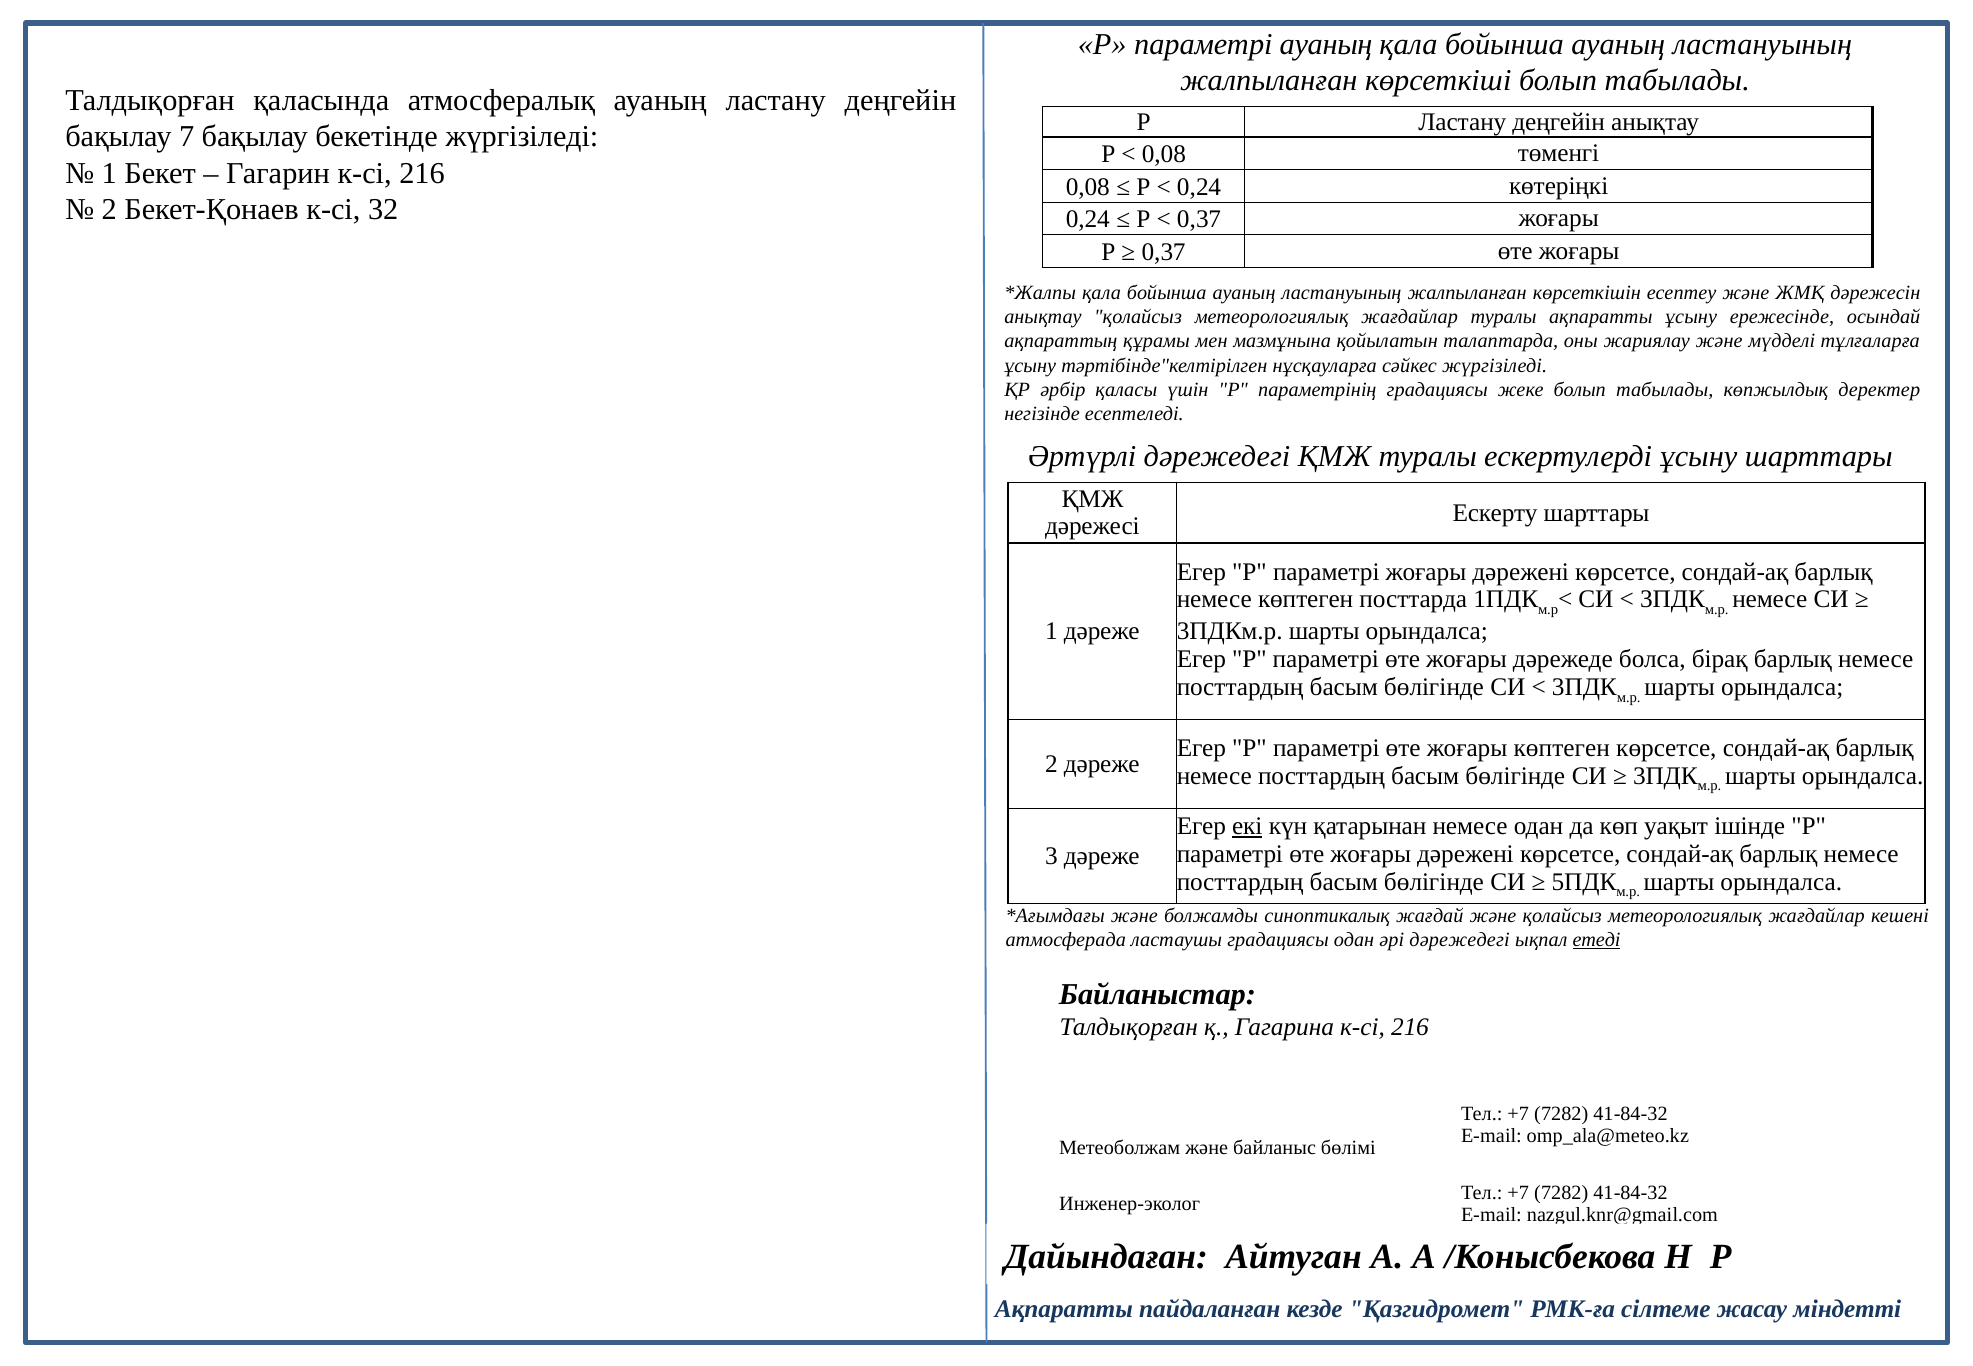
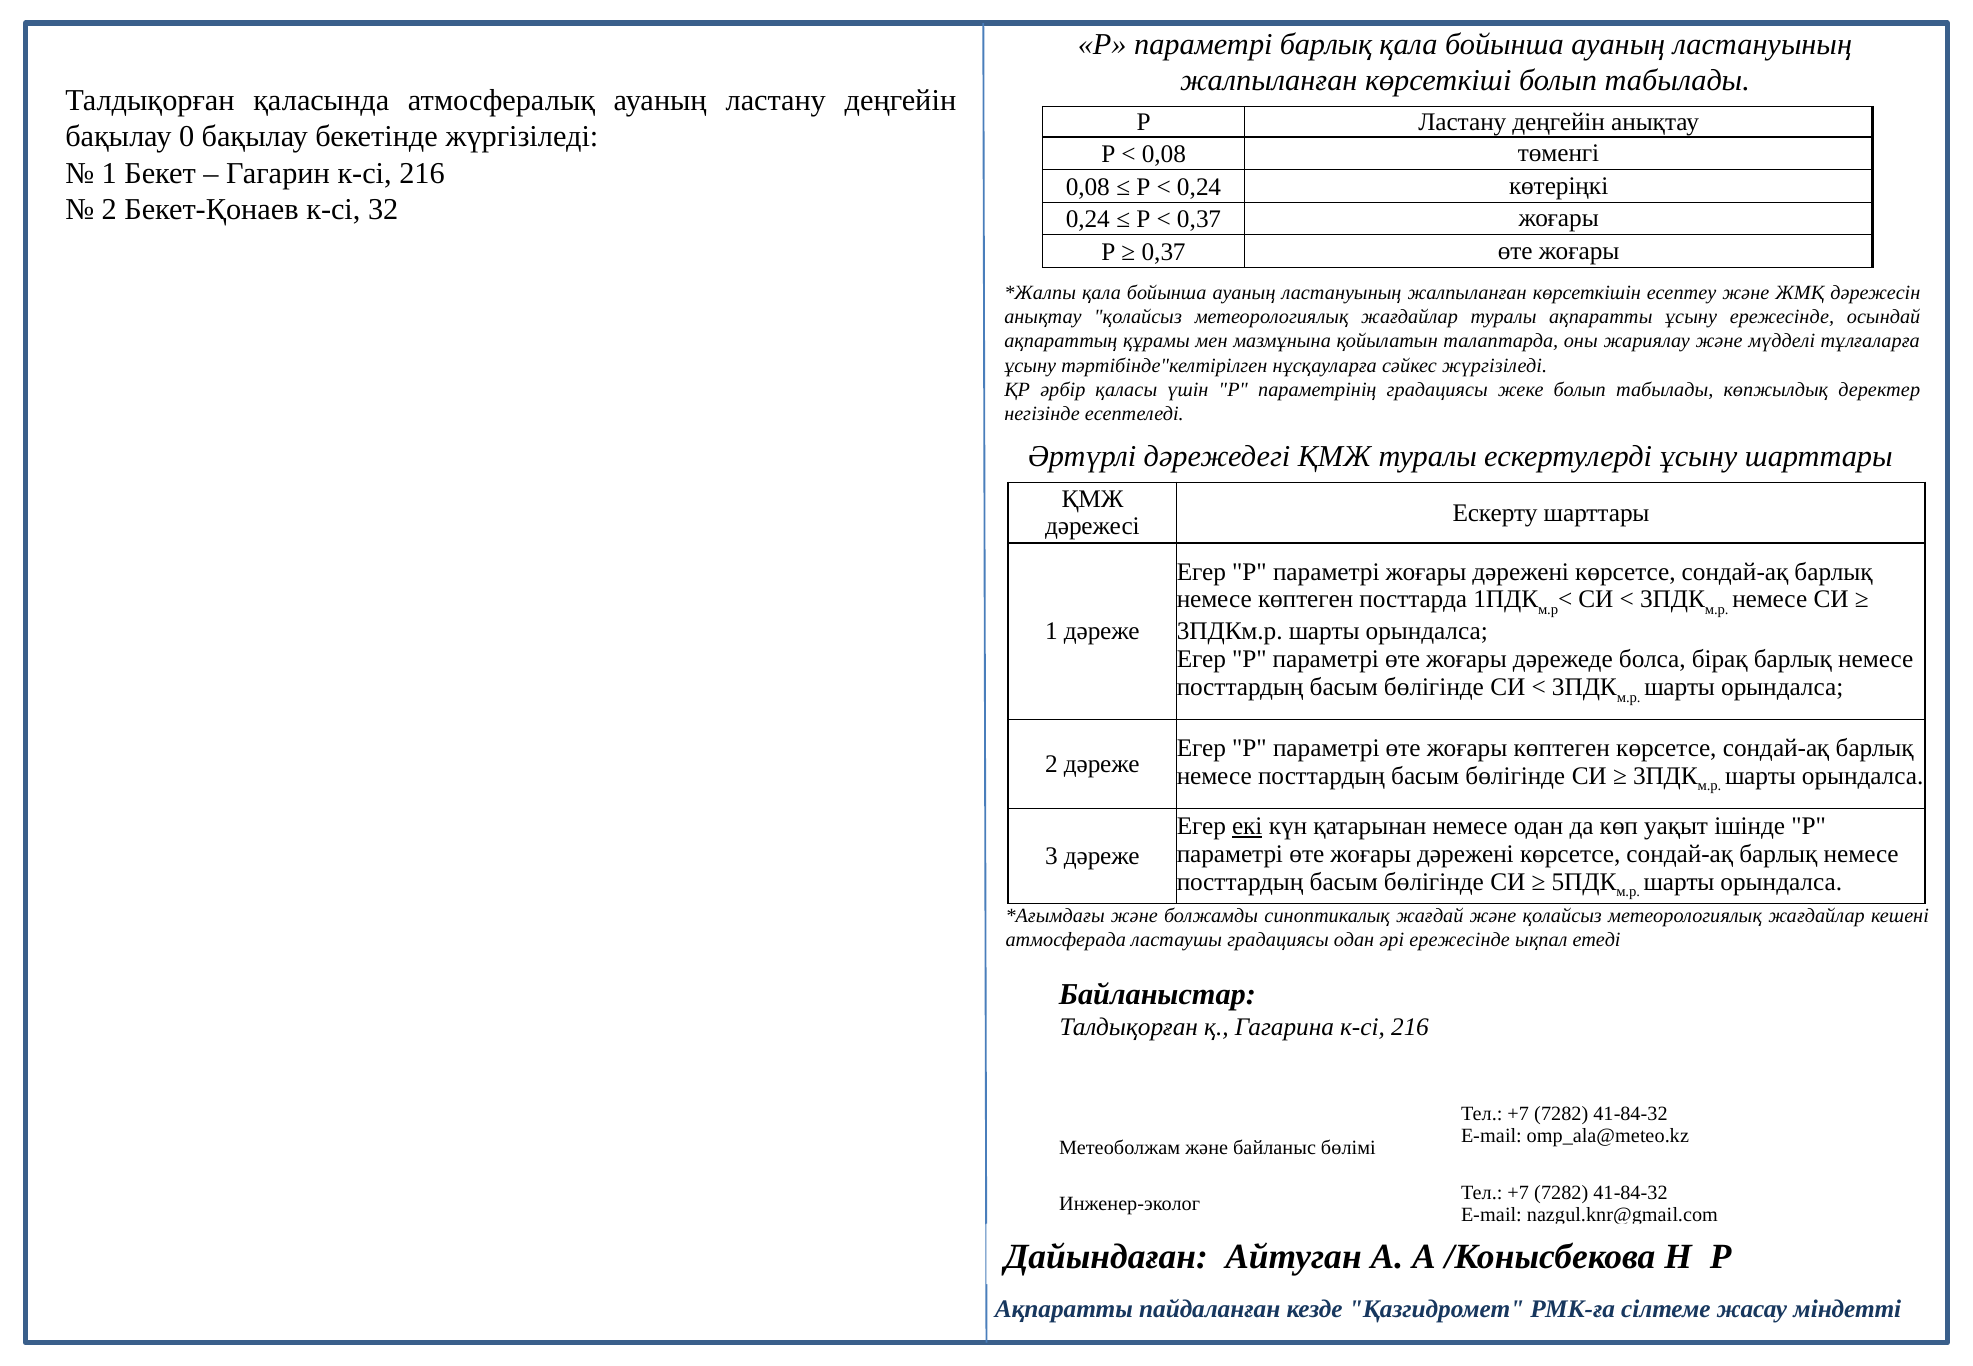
параметрі ауаның: ауаның -> барлық (1326, 45)
7: 7 -> 0 (187, 137)
әрі дәрежедегі: дәрежедегі -> ережесінде (1460, 940)
етеді underline: present -> none (1597, 940)
